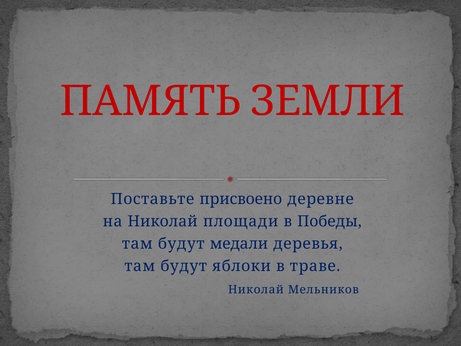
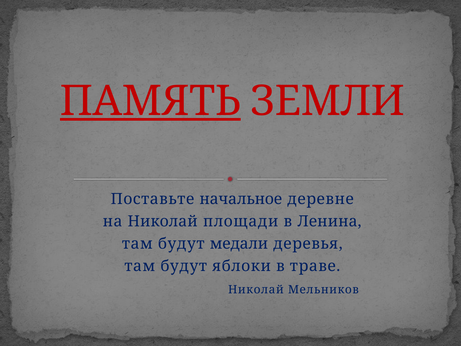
ПАМЯТЬ underline: none -> present (151, 101)
присвоено: присвоено -> начальное (241, 199)
Победы: Победы -> Ленина (329, 221)
